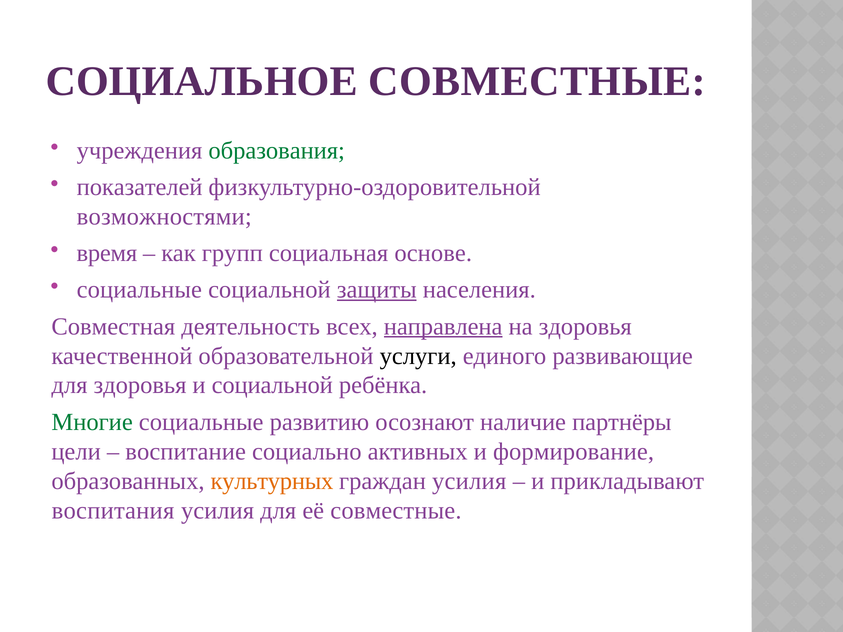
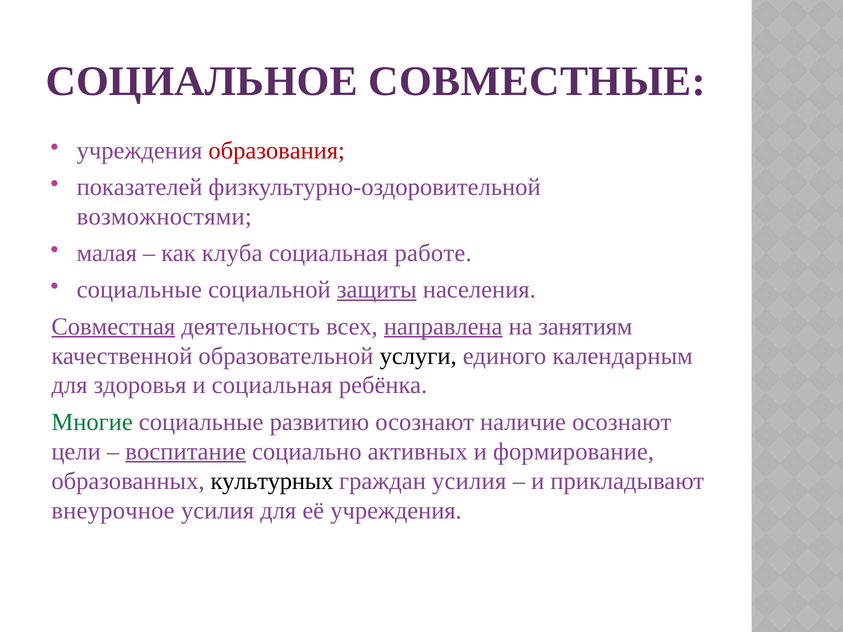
образования colour: green -> red (277, 151)
время: время -> малая (107, 253)
групп: групп -> клуба (232, 253)
основе: основе -> работе (433, 253)
Совместная underline: none -> present (113, 327)
на здоровья: здоровья -> занятиям (585, 327)
развивающие: развивающие -> календарным (623, 356)
и социальной: социальной -> социальная (272, 386)
наличие партнёры: партнёры -> осознают (622, 422)
воспитание underline: none -> present (186, 452)
культурных colour: orange -> black (272, 481)
воспитания: воспитания -> внеурочное (113, 511)
её совместные: совместные -> учреждения (396, 511)
